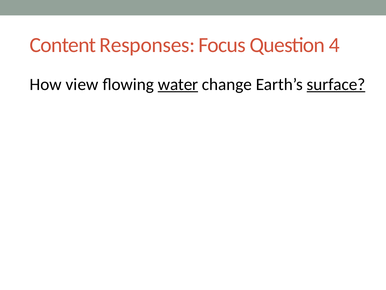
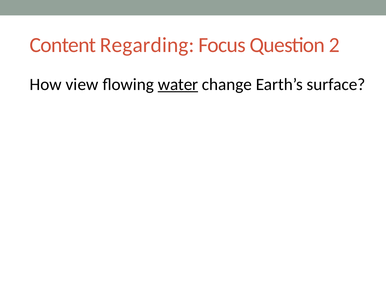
Responses: Responses -> Regarding (147, 45)
4: 4 -> 2 (334, 45)
surface underline: present -> none (336, 84)
